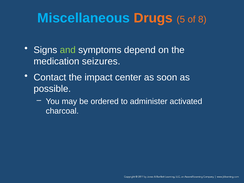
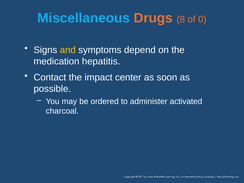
5: 5 -> 8 (181, 19)
8: 8 -> 0 (202, 19)
and colour: light green -> yellow (68, 50)
seizures: seizures -> hepatitis (101, 61)
